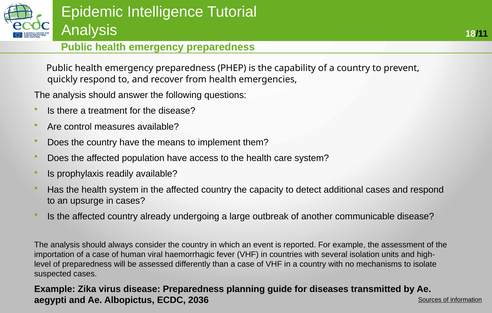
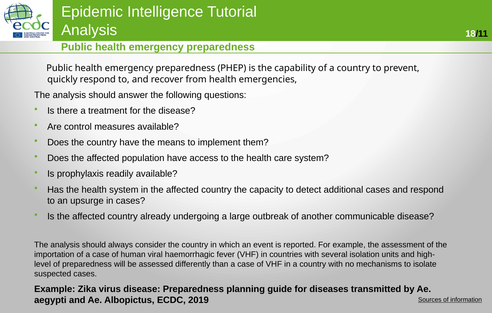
2036: 2036 -> 2019 (198, 300)
